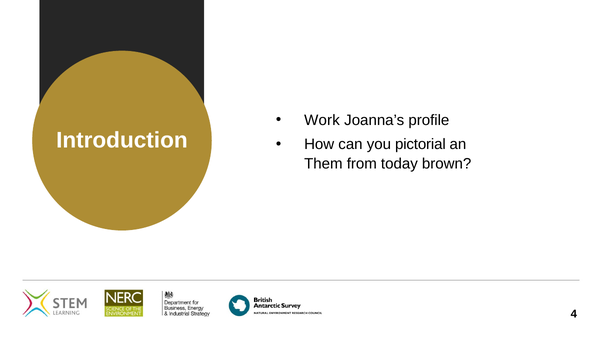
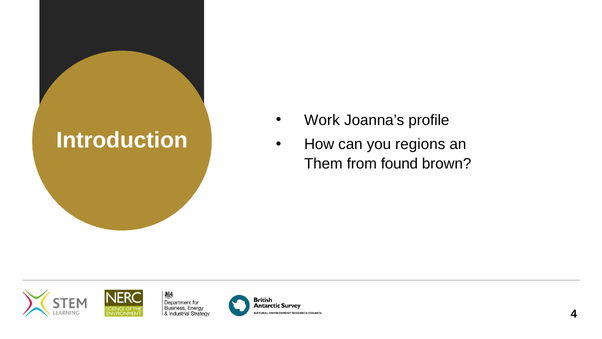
pictorial: pictorial -> regions (420, 144)
today: today -> found (399, 164)
